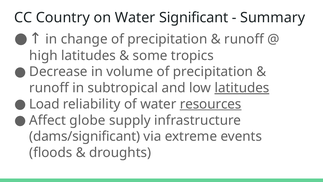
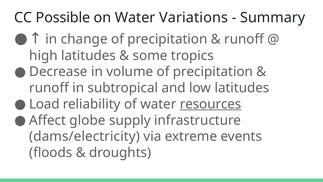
Country: Country -> Possible (63, 18)
Significant: Significant -> Variations (194, 18)
latitudes underline: present -> none (242, 88)
dams/significant: dams/significant -> dams/electricity (85, 136)
